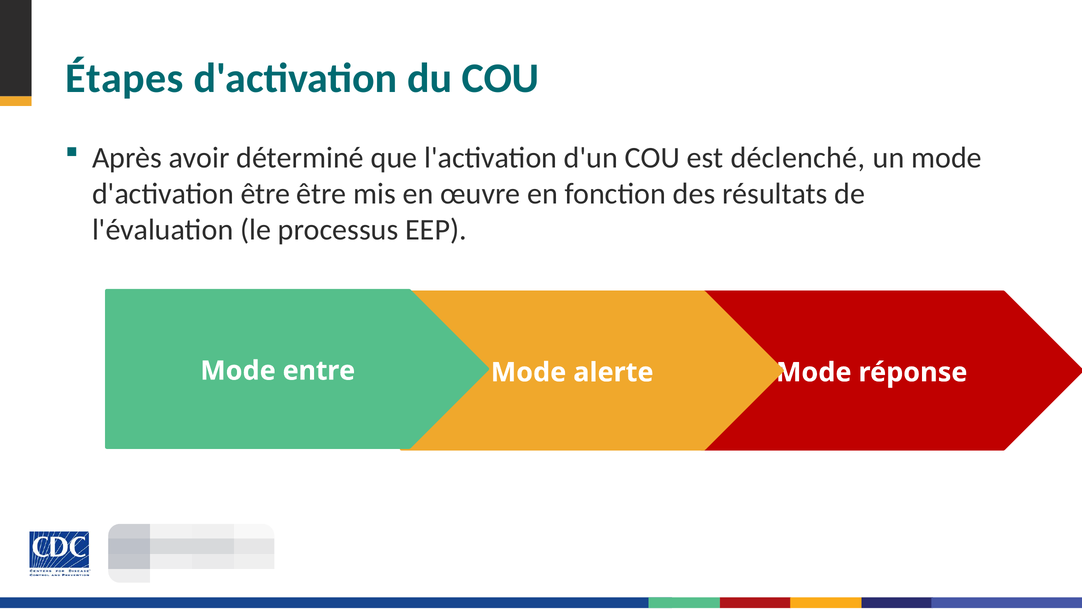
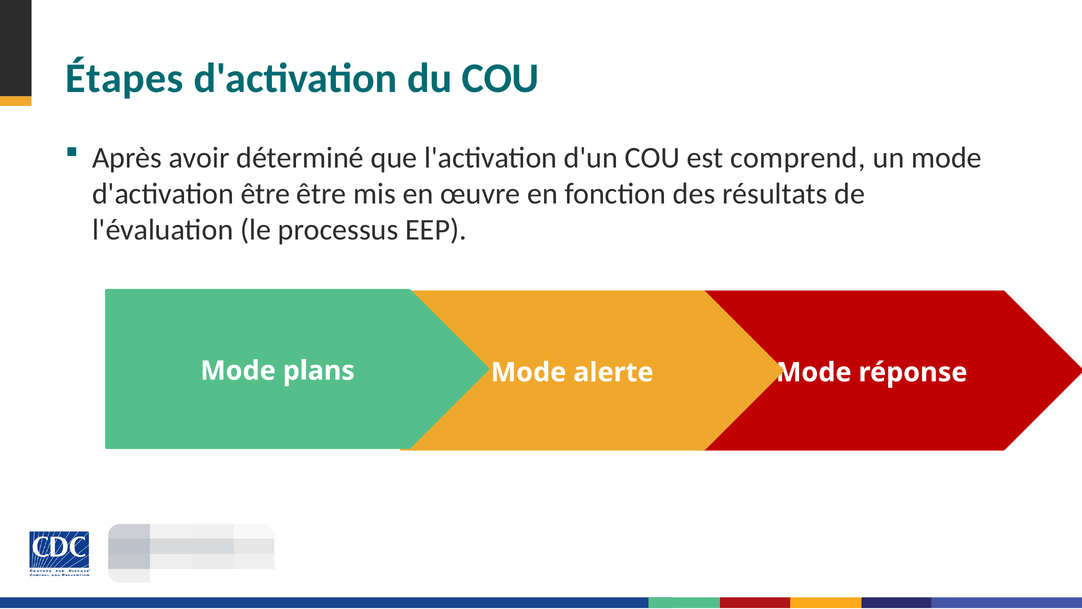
déclenché: déclenché -> comprend (798, 158)
entre: entre -> plans (319, 371)
